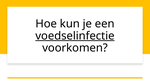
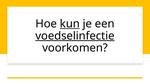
kun underline: none -> present (70, 24)
